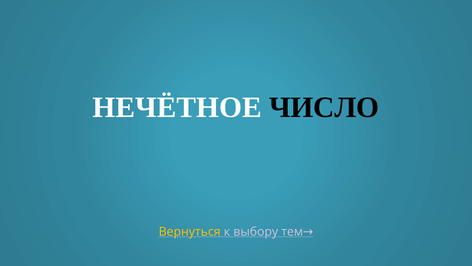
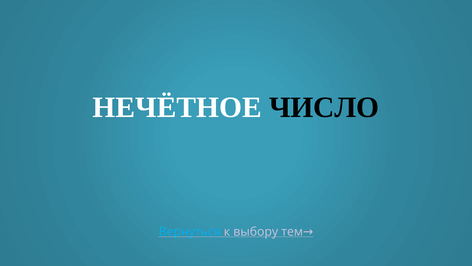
Вернуться colour: yellow -> light blue (190, 231)
